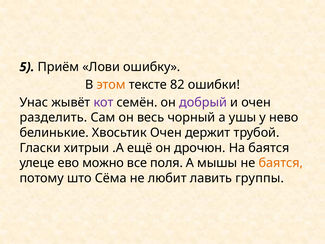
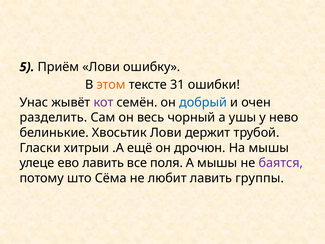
82: 82 -> 31 (177, 85)
добрый colour: purple -> blue (203, 102)
Хвосьтик Очен: Очен -> Лови (166, 133)
На баятся: баятся -> мышы (269, 148)
ево можно: можно -> лавить (103, 163)
баятся colour: orange -> purple (281, 163)
